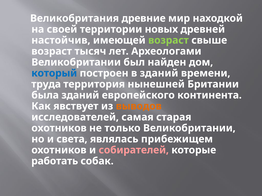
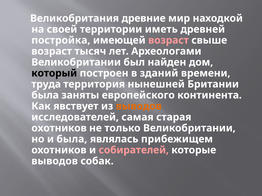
новых: новых -> иметь (161, 29)
настойчив: настойчив -> постройка (61, 40)
возраст colour: light green -> pink (168, 40)
который colour: blue -> black (54, 73)
была зданий: зданий -> заняты (80, 95)
и света: света -> была (72, 139)
работать: работать -> выводов (55, 161)
